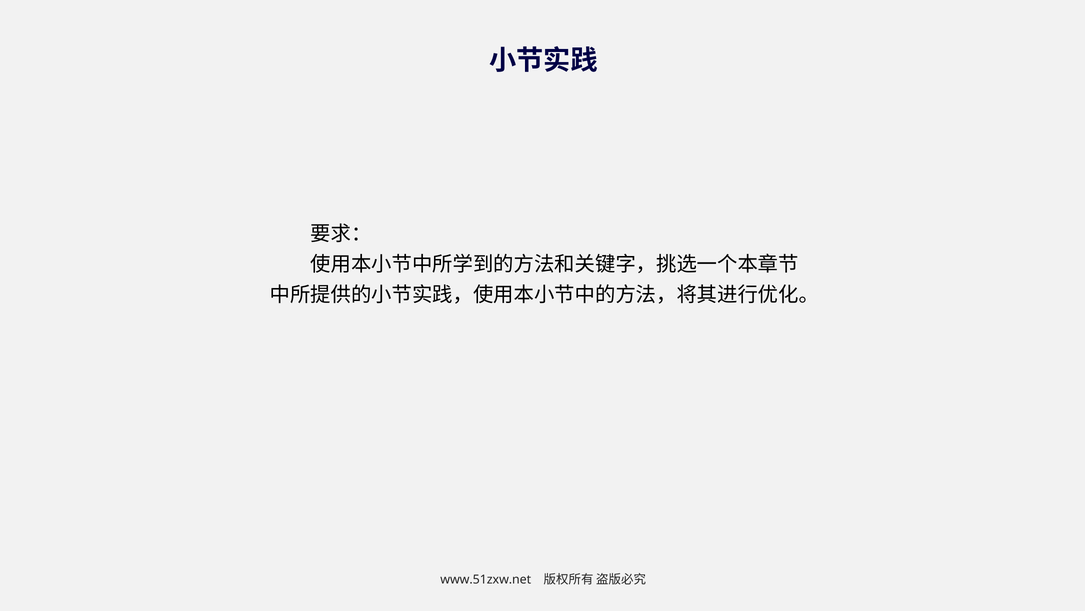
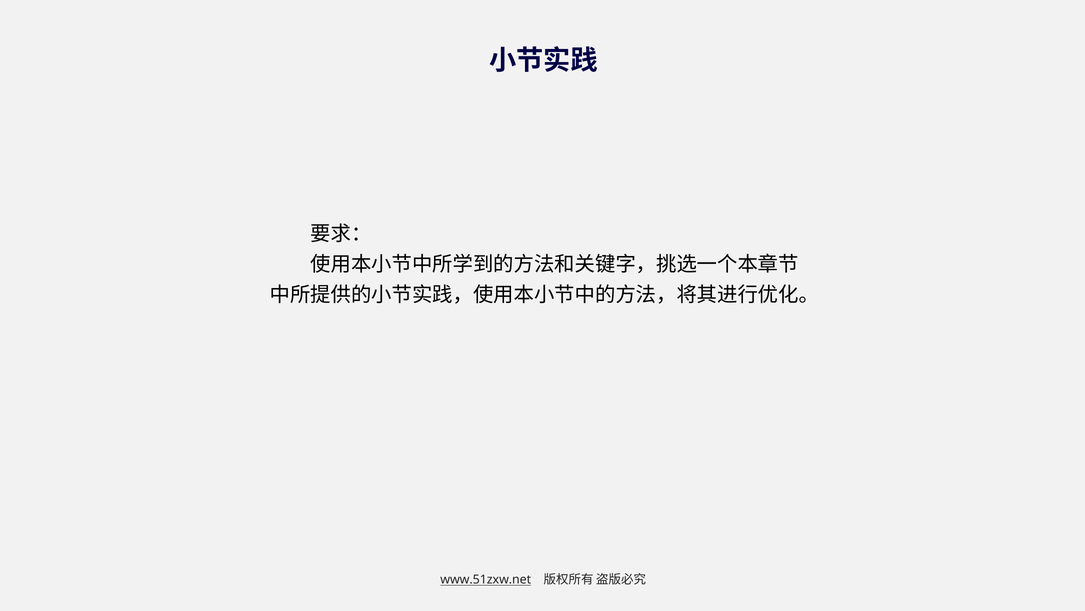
www.51zxw.net underline: none -> present (486, 579)
